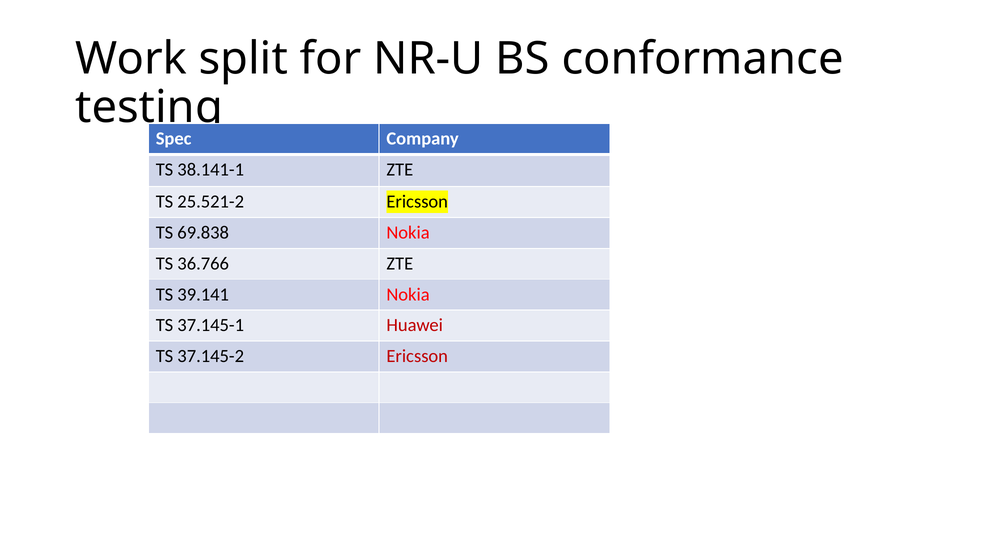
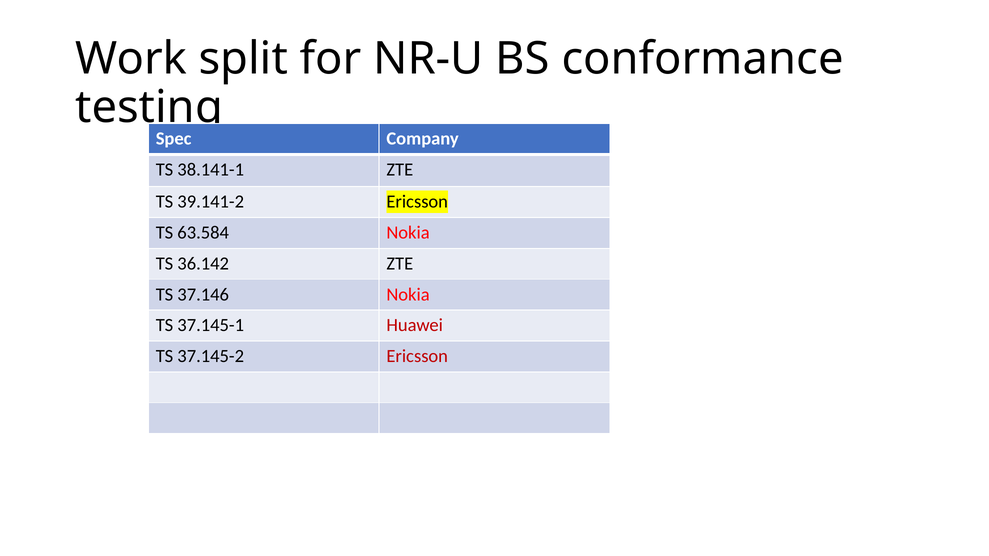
25.521-2: 25.521-2 -> 39.141-2 (211, 202)
69.838: 69.838 -> 63.584 (203, 233)
36.766: 36.766 -> 36.142 (203, 264)
39.141: 39.141 -> 37.146 (203, 295)
